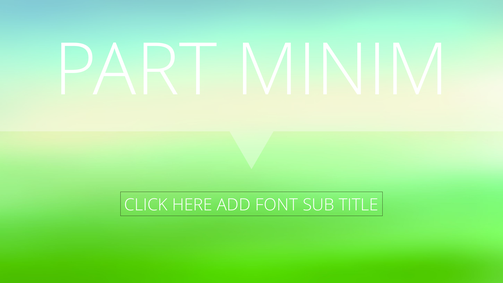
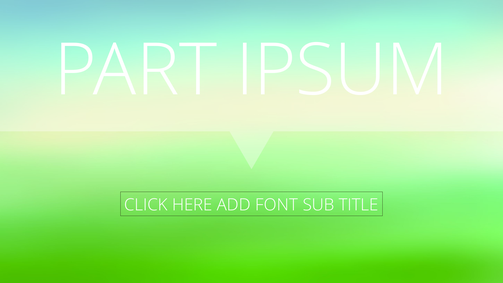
MINIM: MINIM -> IPSUM (342, 71)
